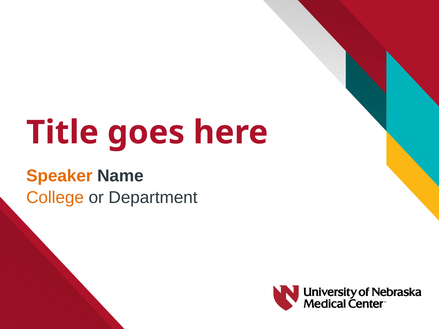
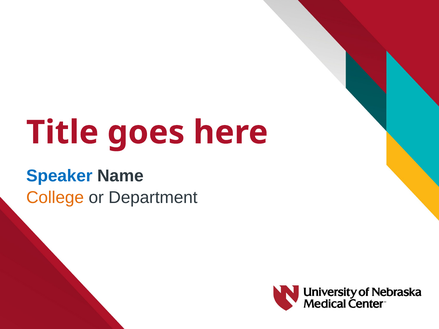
Speaker colour: orange -> blue (59, 176)
